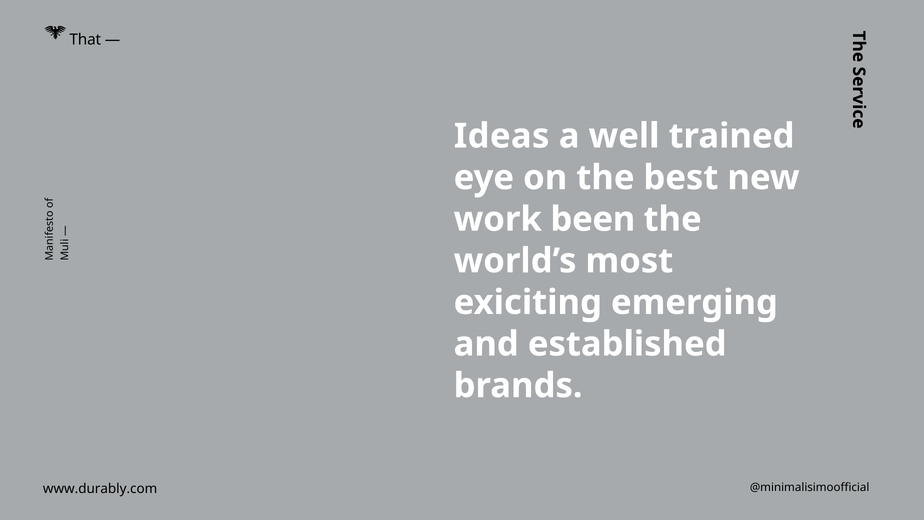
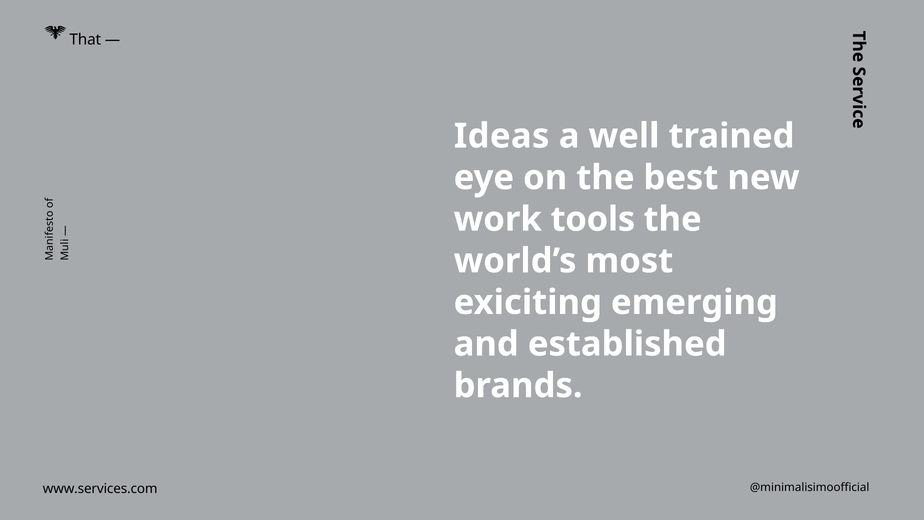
been: been -> tools (593, 219)
www.durably.com: www.durably.com -> www.services.com (100, 489)
